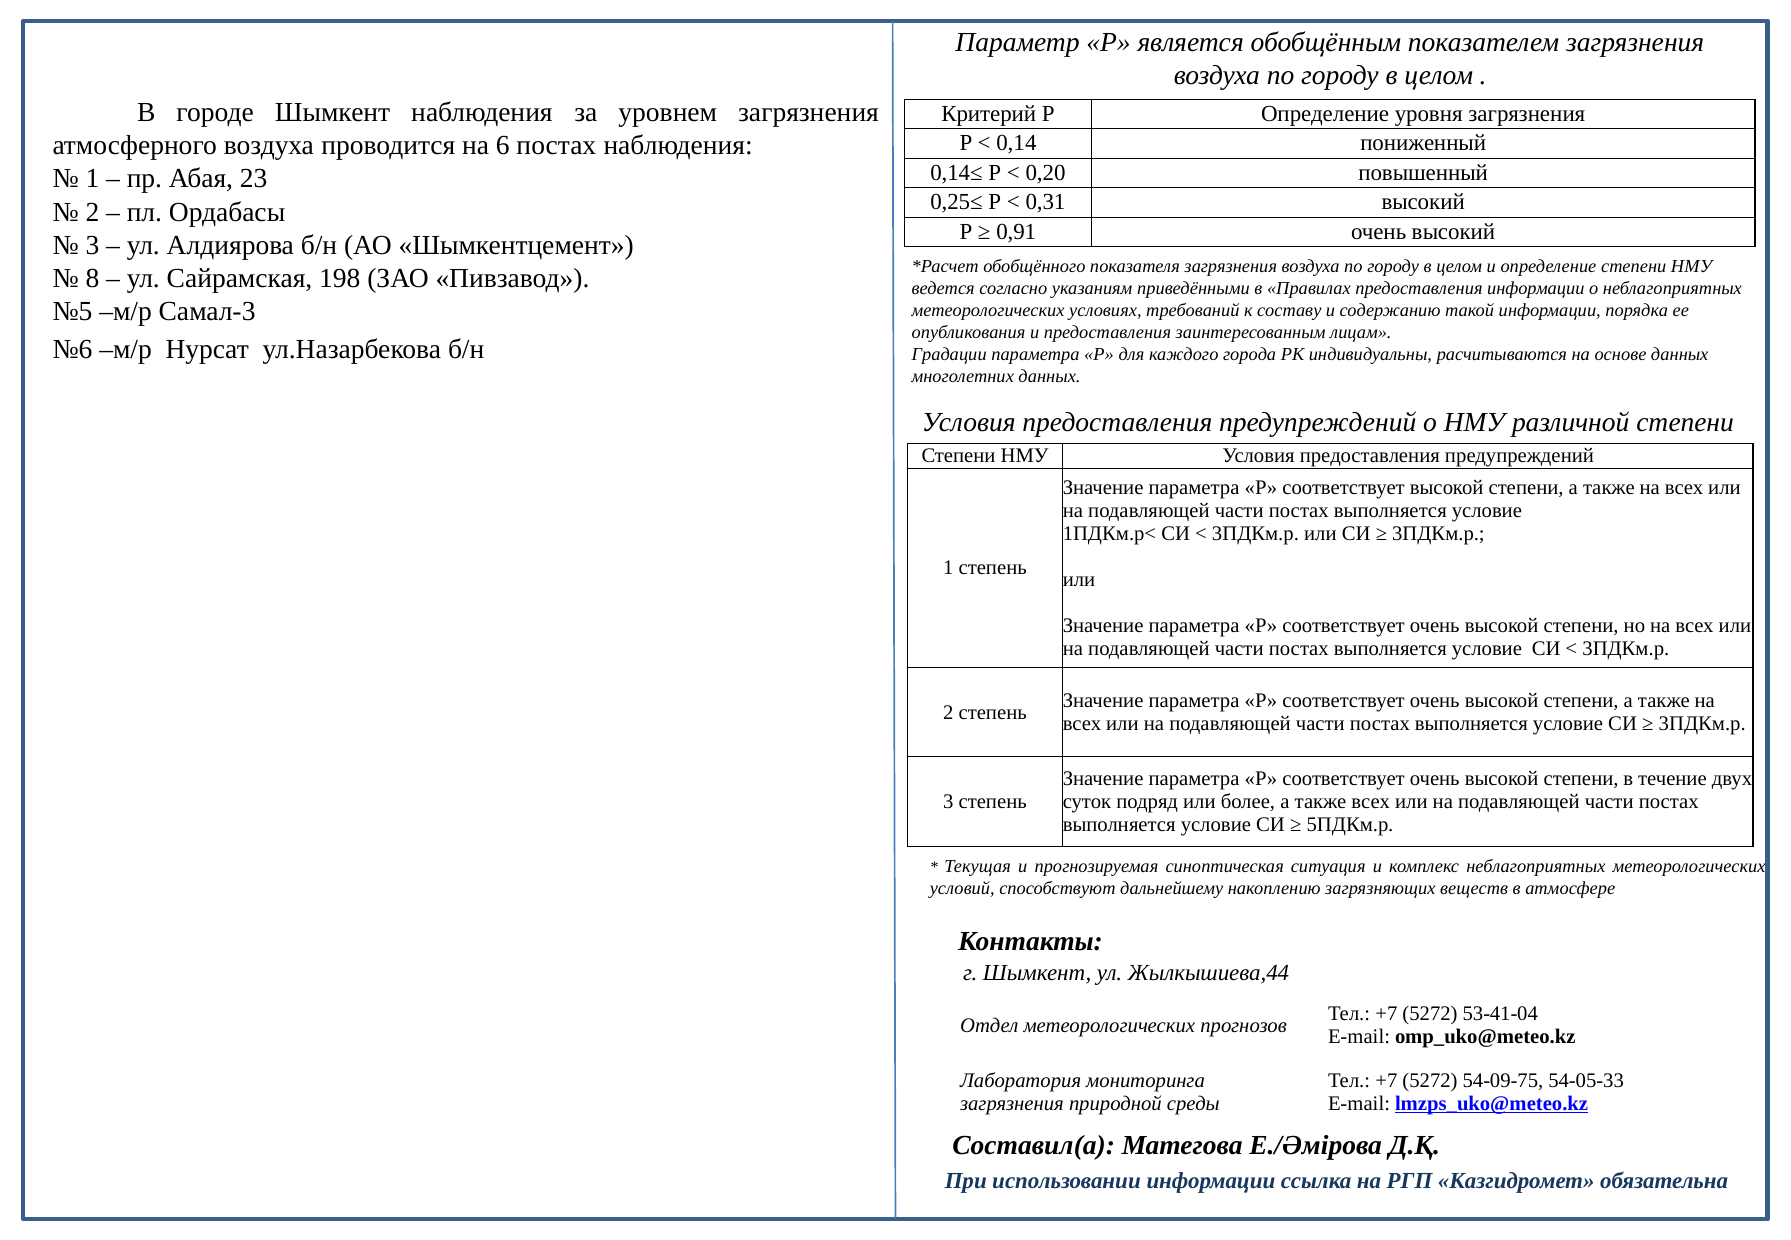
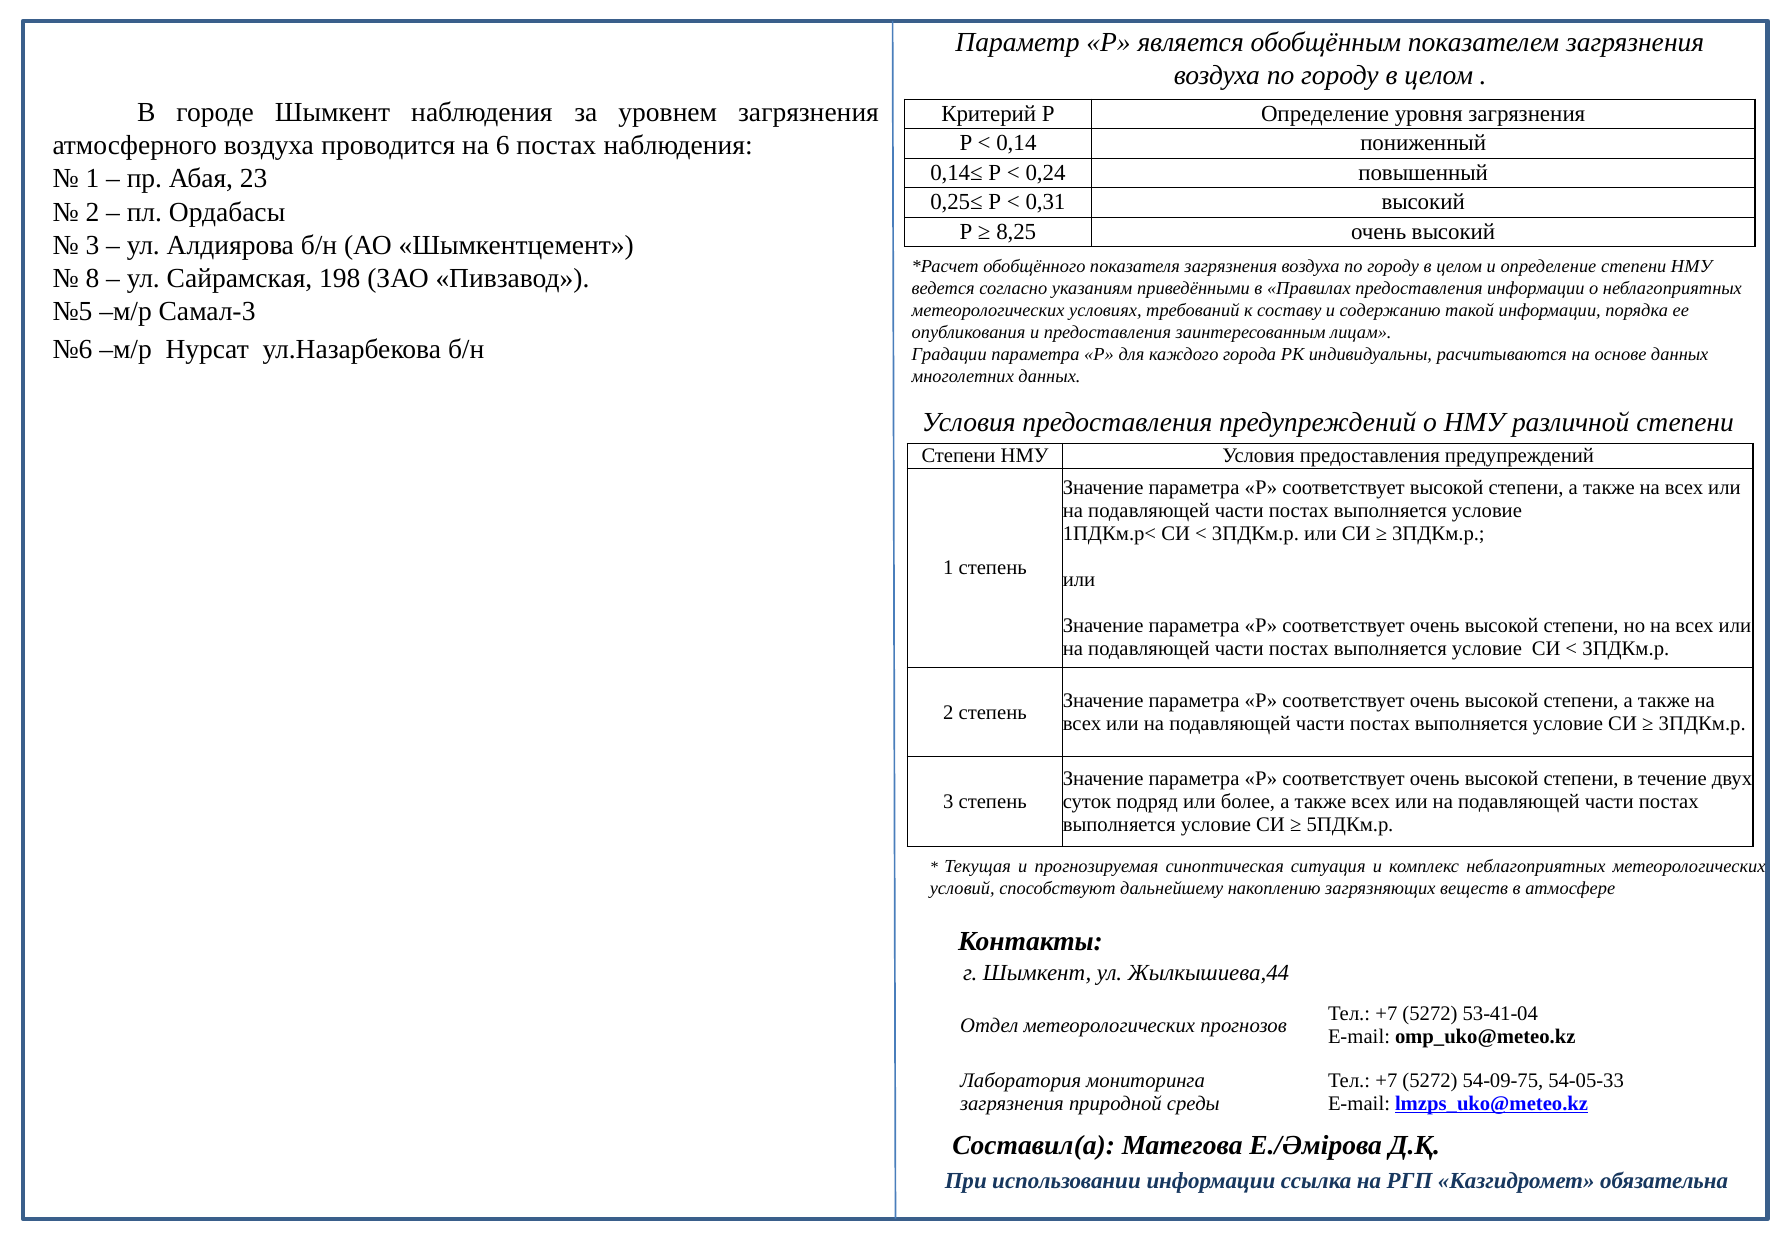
0,20: 0,20 -> 0,24 (1046, 173)
0,91: 0,91 -> 8,25 (1016, 232)
